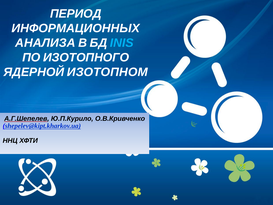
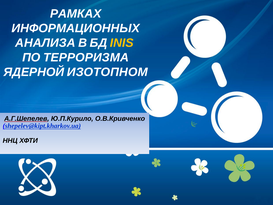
ПЕРИОД: ПЕРИОД -> РАМКАХ (76, 14)
INIS colour: light blue -> yellow (122, 43)
ИЗОТОПНОГО: ИЗОТОПНОГО -> ТЕРРОРИЗМА (86, 57)
